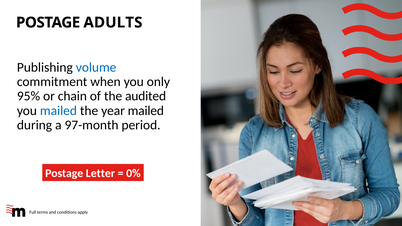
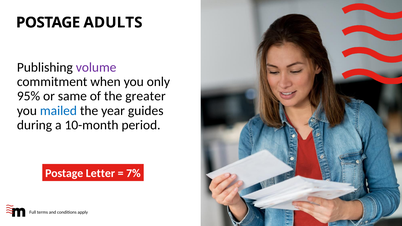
volume colour: blue -> purple (96, 67)
chain: chain -> same (72, 96)
audited: audited -> greater (145, 96)
year mailed: mailed -> guides (146, 111)
97-month: 97-month -> 10-month (92, 125)
0%: 0% -> 7% (133, 173)
